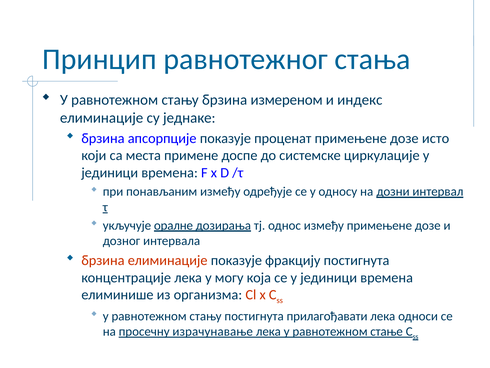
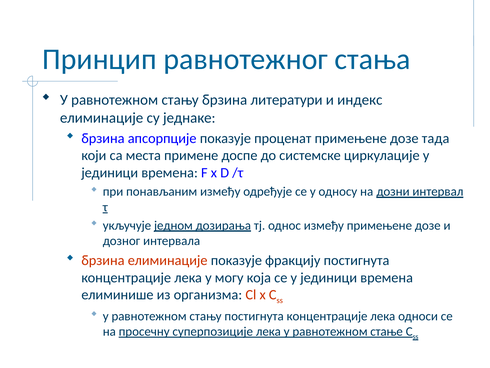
измереном: измереном -> литератури (287, 100)
исто: исто -> тада (436, 138)
оралне: оралне -> једном (173, 225)
стању постигнута прилагођавати: прилагођавати -> концентрације (327, 316)
израчунавање: израчунавање -> суперпозиције (213, 331)
